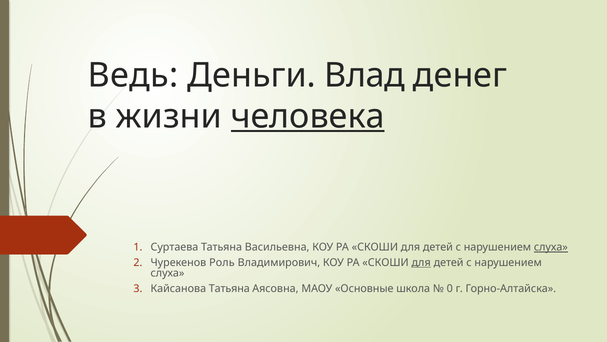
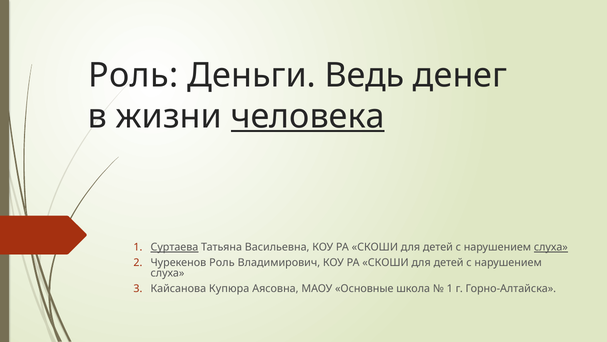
Ведь: Ведь -> Роль (133, 75)
Влад: Влад -> Ведь (365, 75)
Суртаева underline: none -> present (174, 247)
для underline: present -> none (421, 262)
Кайсанова Татьяна: Татьяна -> Купюра (229, 288)
0: 0 -> 1 (450, 288)
